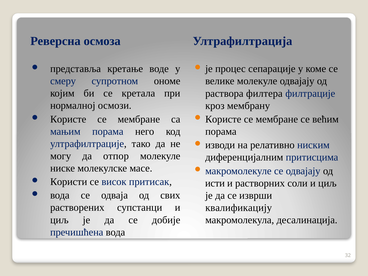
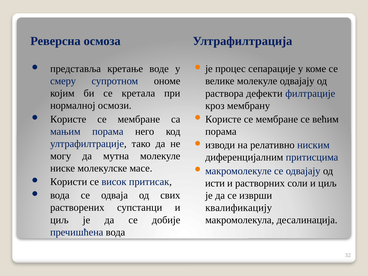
филтера: филтера -> дефекти (264, 93)
отпор: отпор -> мутна (116, 156)
